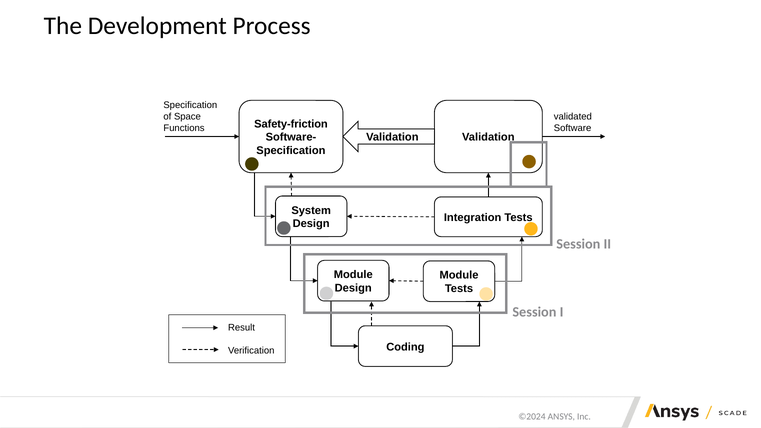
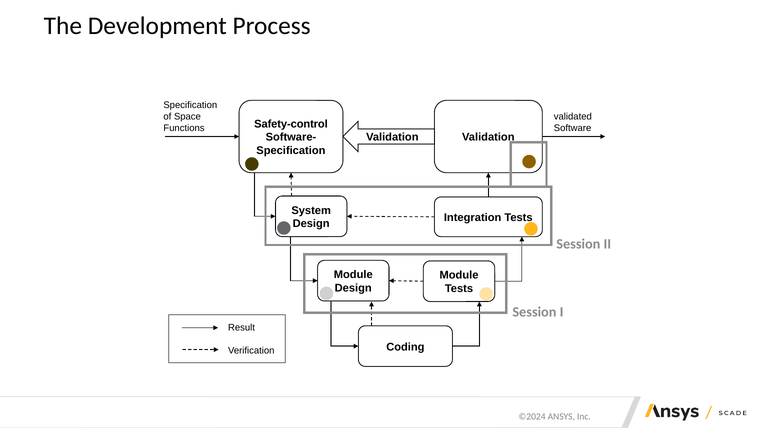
Safety-friction: Safety-friction -> Safety-control (291, 124)
